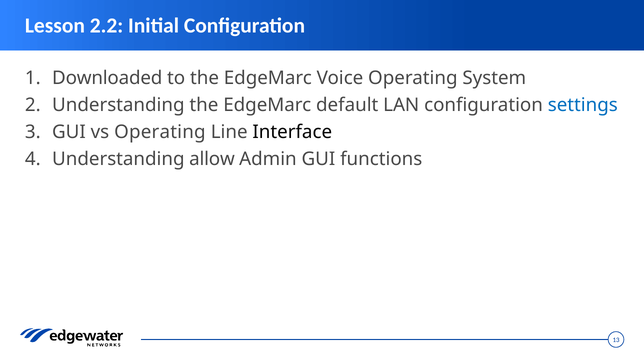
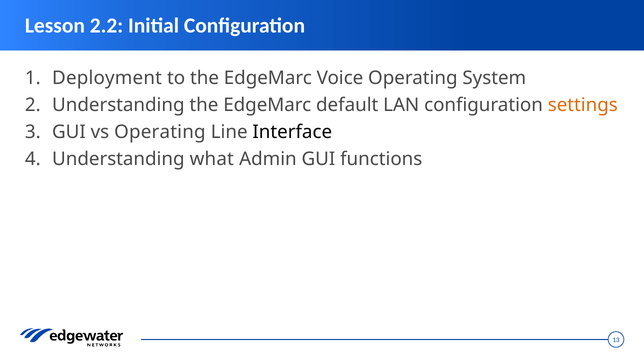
Downloaded: Downloaded -> Deployment (107, 78)
settings colour: blue -> orange (583, 105)
allow: allow -> what (212, 159)
